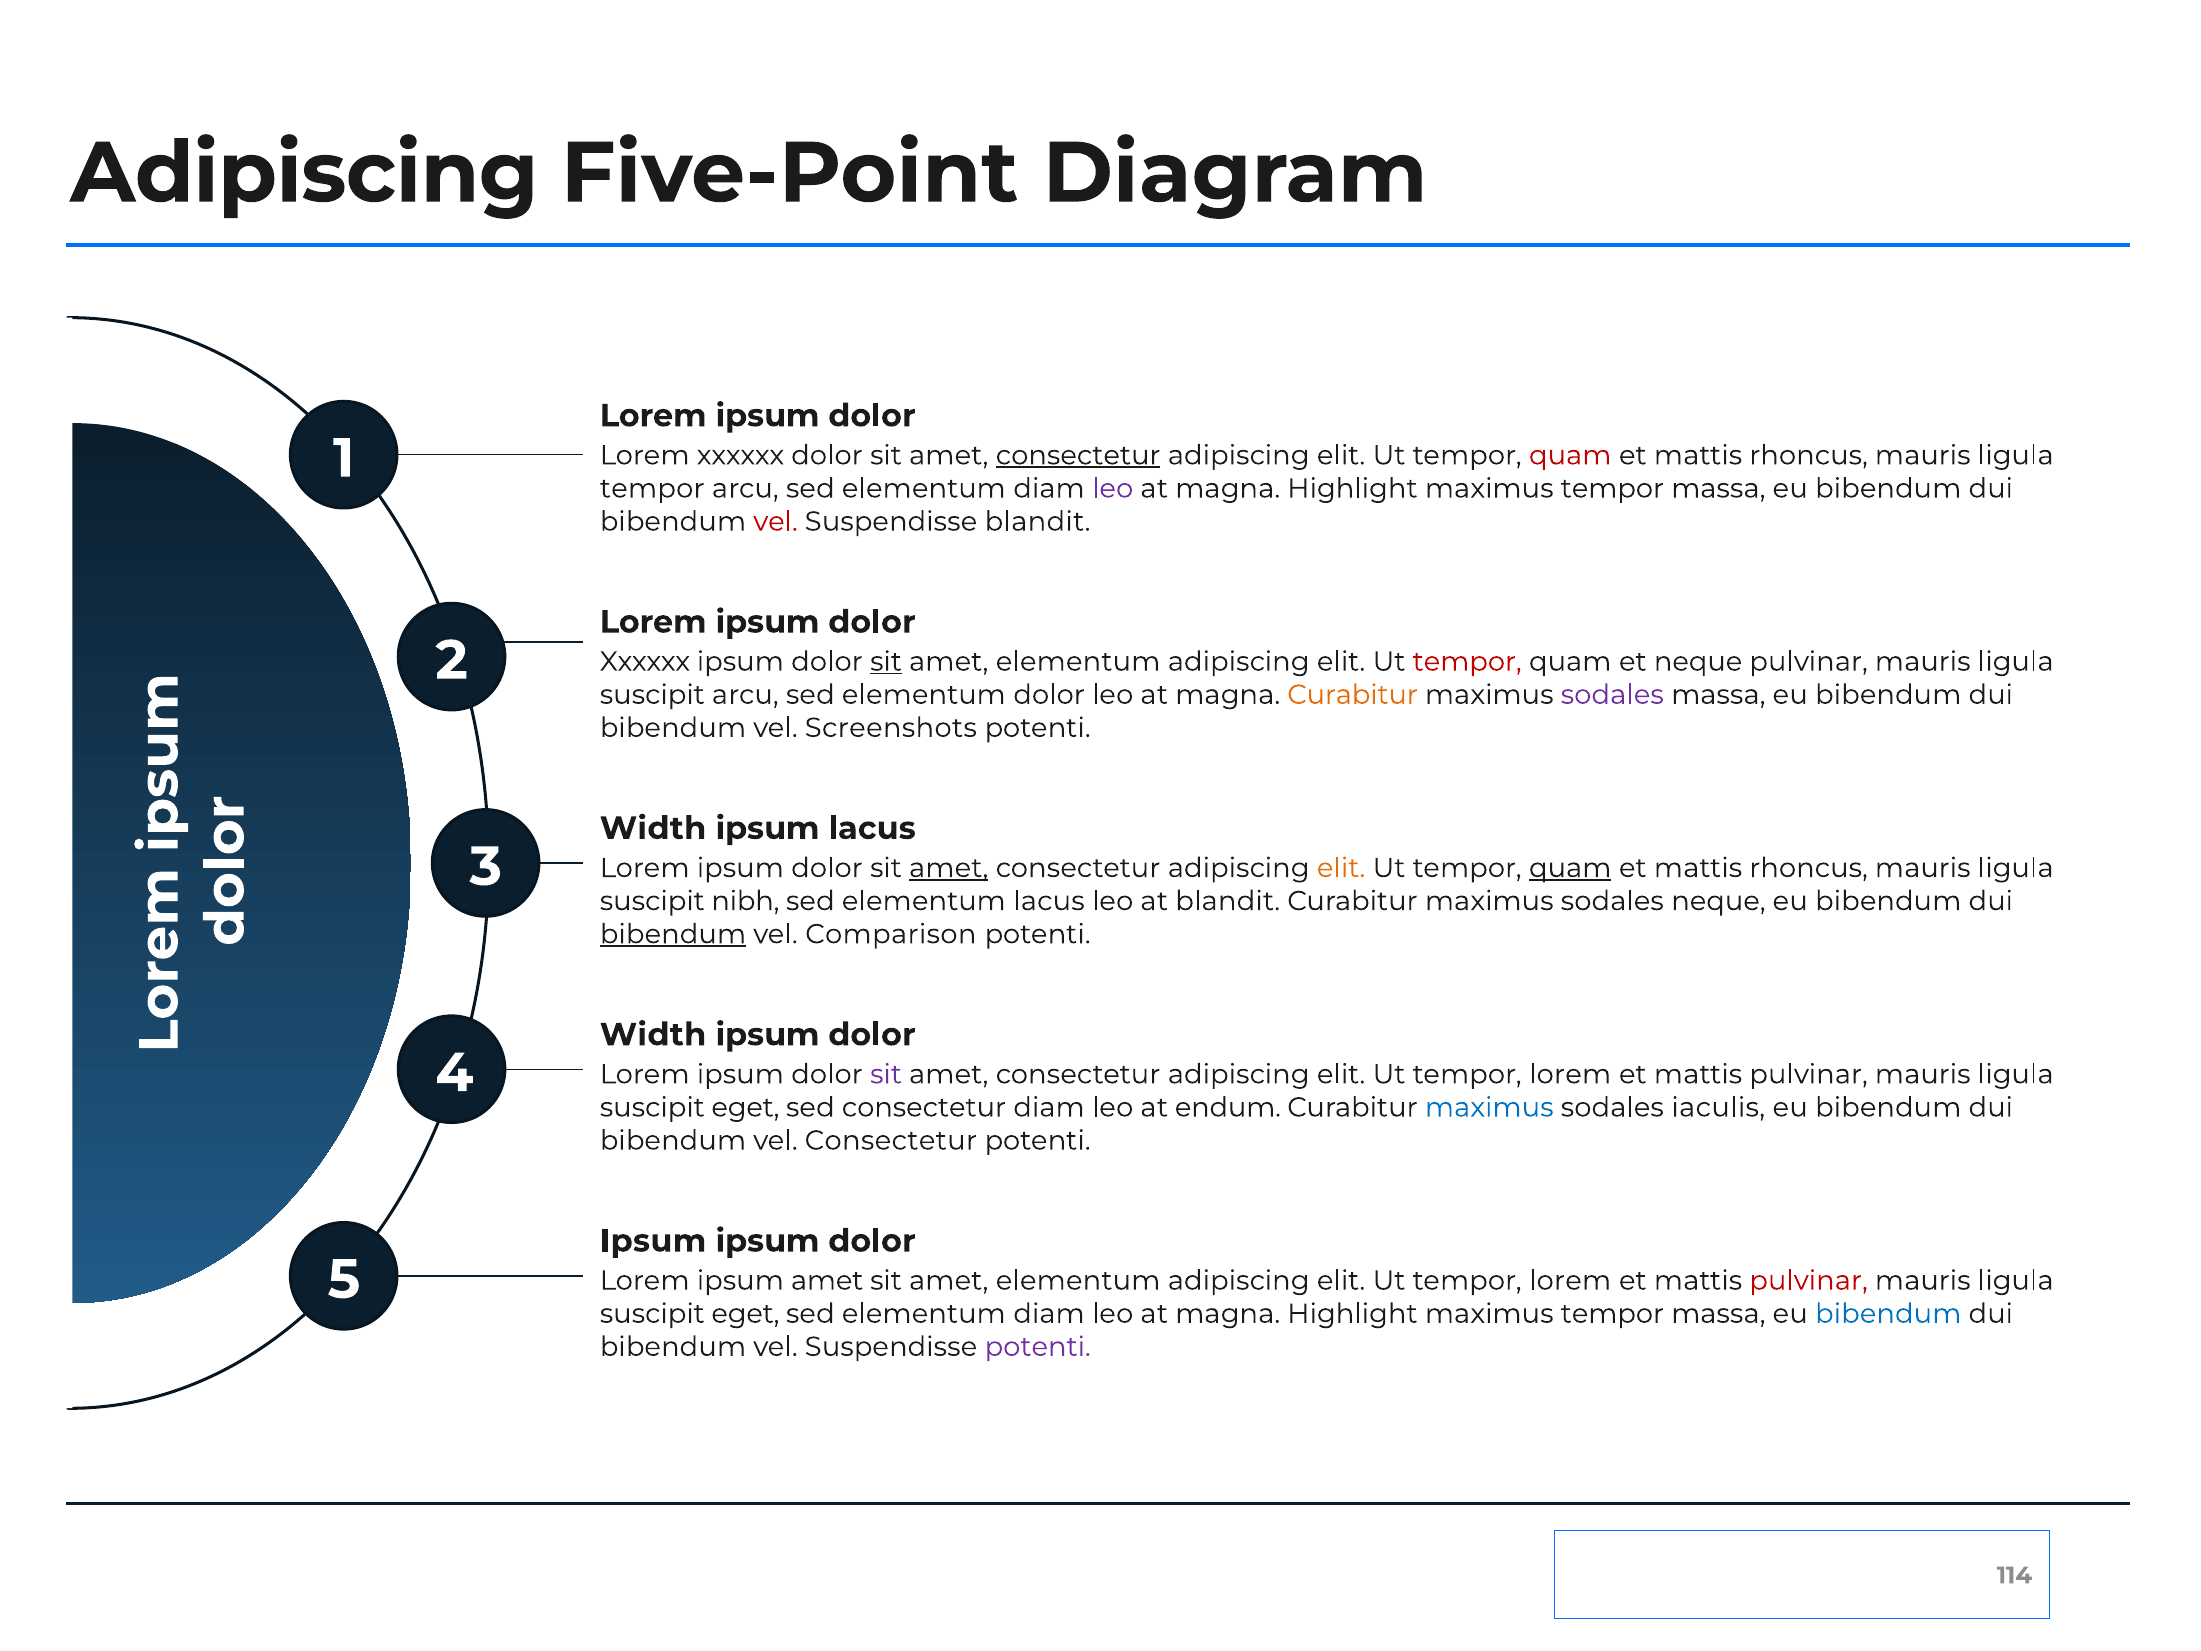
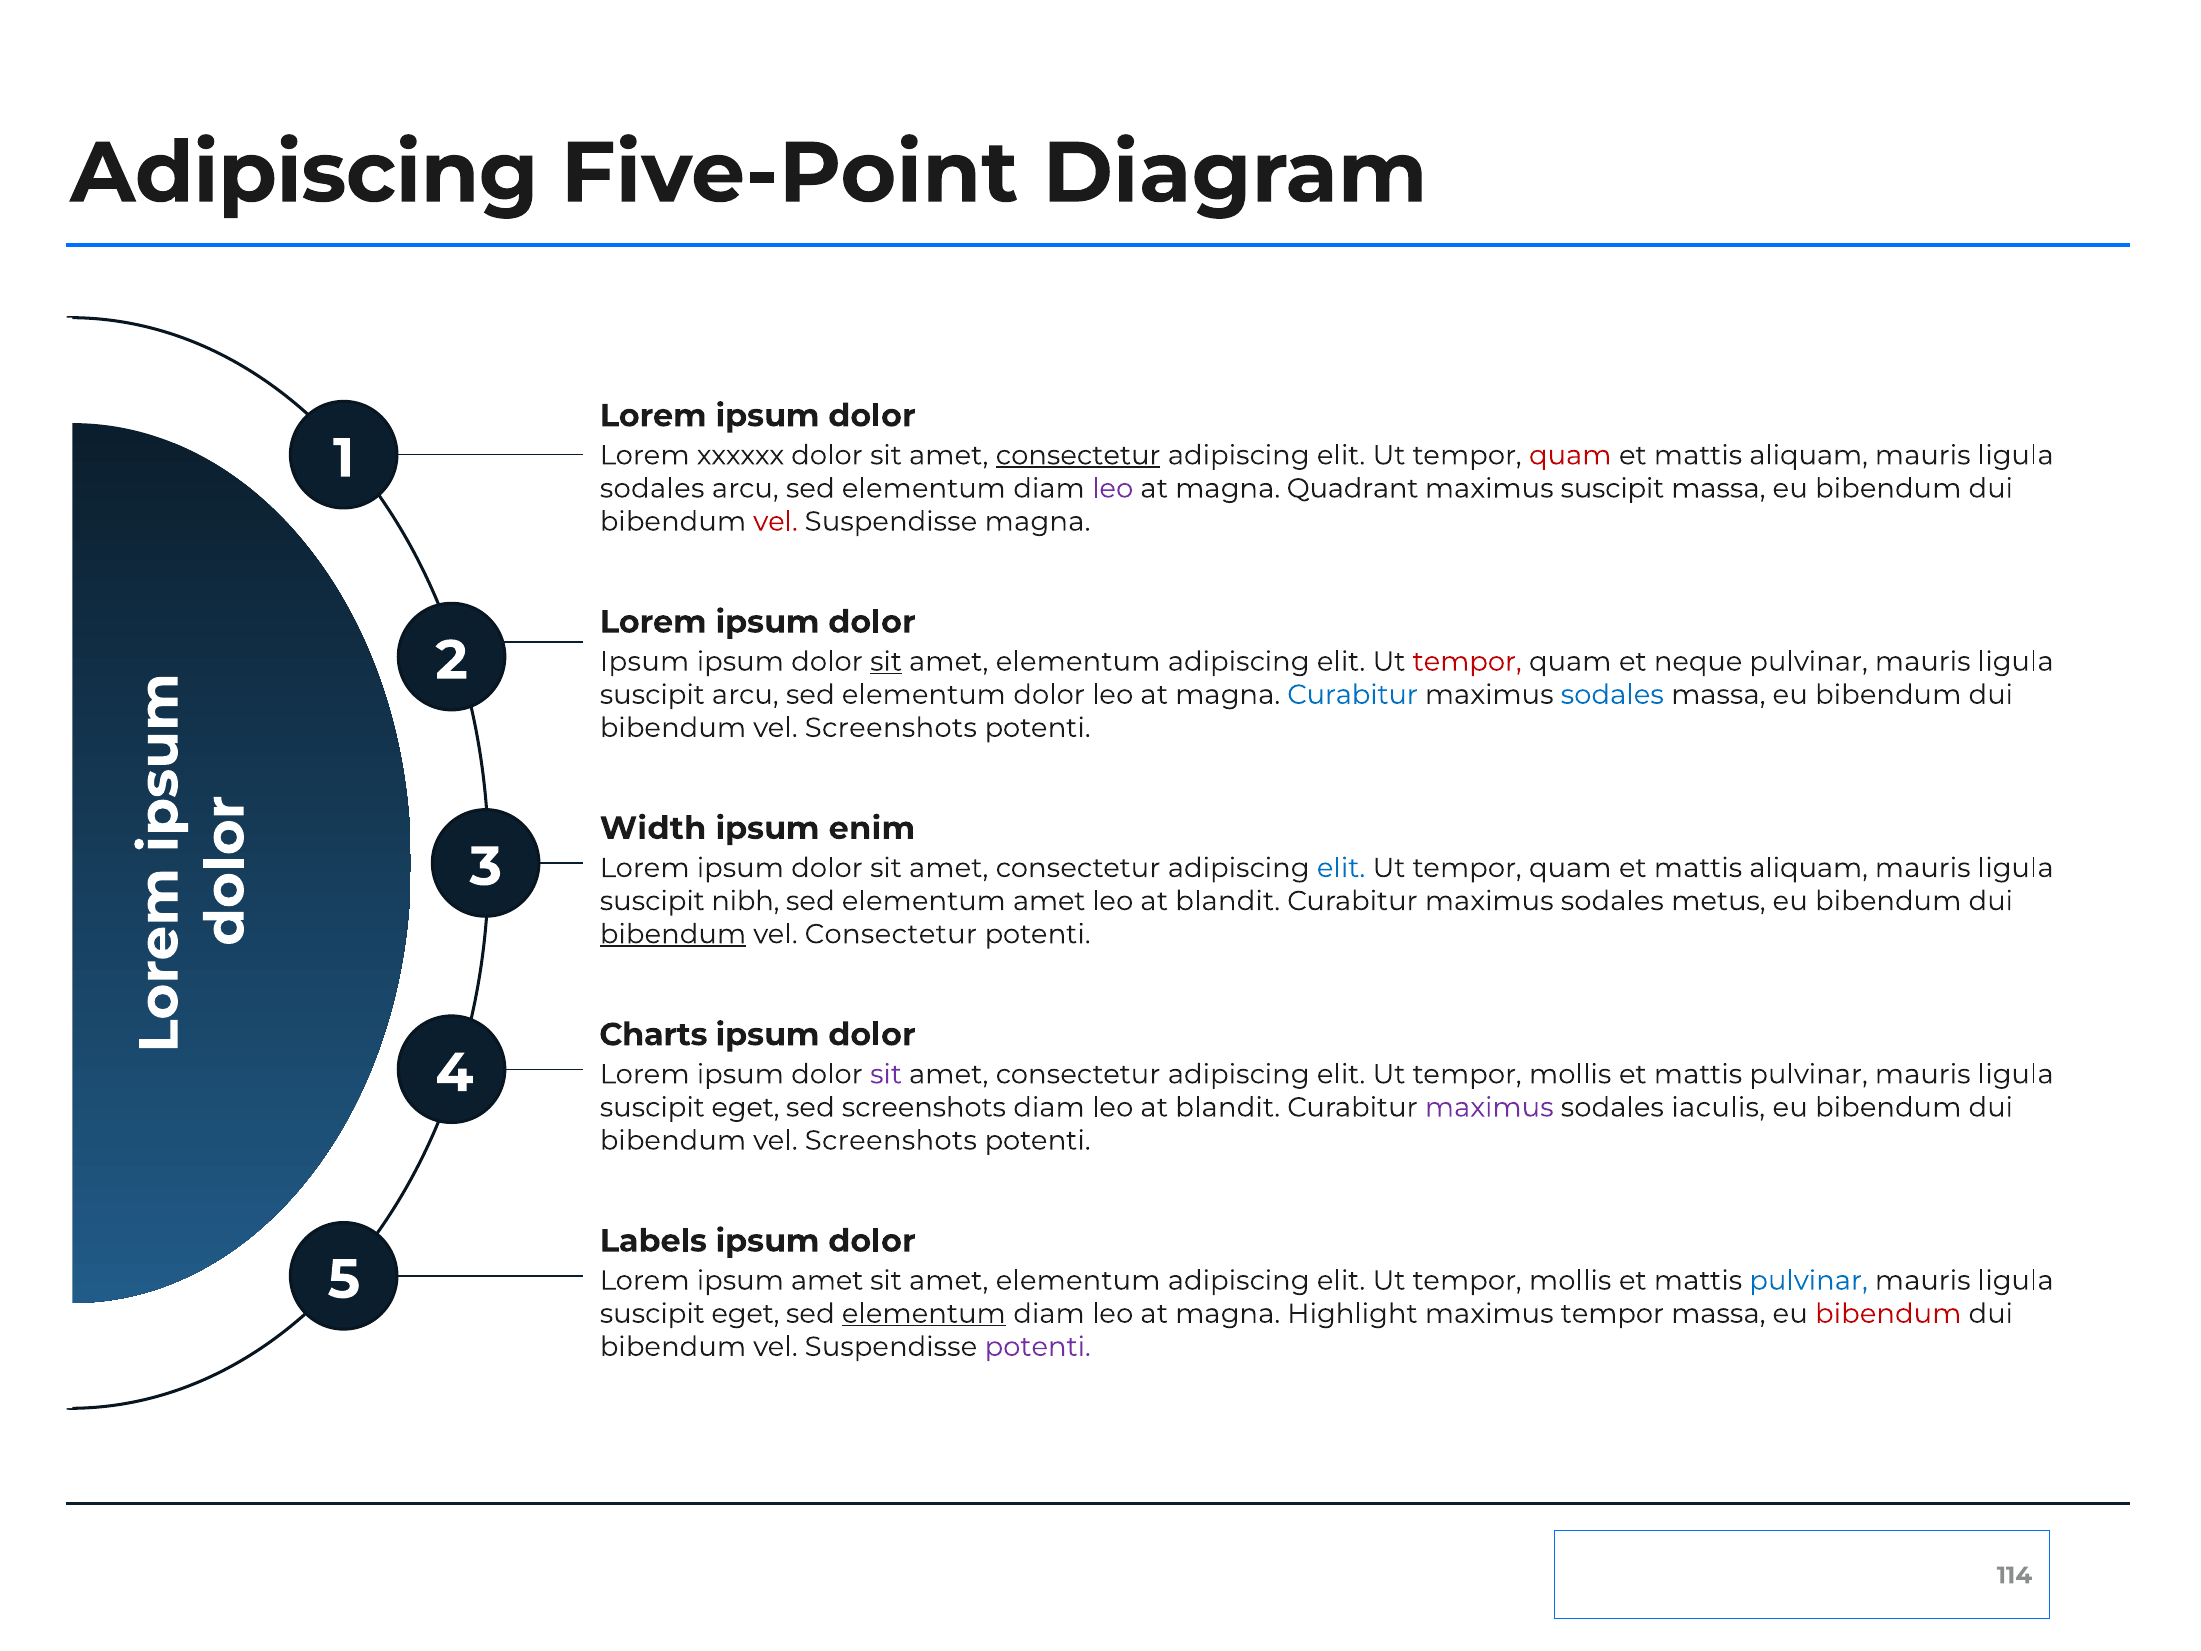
rhoncus: rhoncus -> aliquam (1809, 455)
tempor: tempor -> sodales (652, 488)
Highlight: Highlight -> Quadrant (1353, 488)
tempor: tempor -> suscipit (1612, 488)
Suspendisse blandit: blandit -> magna (1038, 521)
Xxxxxx: Xxxxxx -> Ipsum (645, 662)
Curabitur colour: orange -> blue (1353, 695)
sodales colour: purple -> blue (1612, 695)
ipsum lacus: lacus -> enim (872, 828)
amet underline: present -> none (949, 868)
elit colour: orange -> blue (1341, 868)
quam underline: present -> none (1570, 868)
rhoncus: rhoncus -> aliquam (1809, 868)
elementum lacus: lacus -> amet (1049, 901)
sodales neque: neque -> metus (1718, 901)
vel Comparison: Comparison -> Consectetur (891, 934)
Width: Width -> Charts (653, 1035)
lorem: lorem -> mollis (1570, 1074)
sed consectetur: consectetur -> screenshots (924, 1107)
diam leo at endum: endum -> blandit (1228, 1107)
maximus colour: blue -> purple (1489, 1107)
Consectetur: Consectetur -> Screenshots (891, 1140)
Ipsum: Ipsum -> Labels (653, 1241)
lorem: lorem -> mollis (1570, 1280)
pulvinar colour: red -> blue (1809, 1280)
elementum underline: none -> present (924, 1313)
bibendum colour: blue -> red (1888, 1313)
